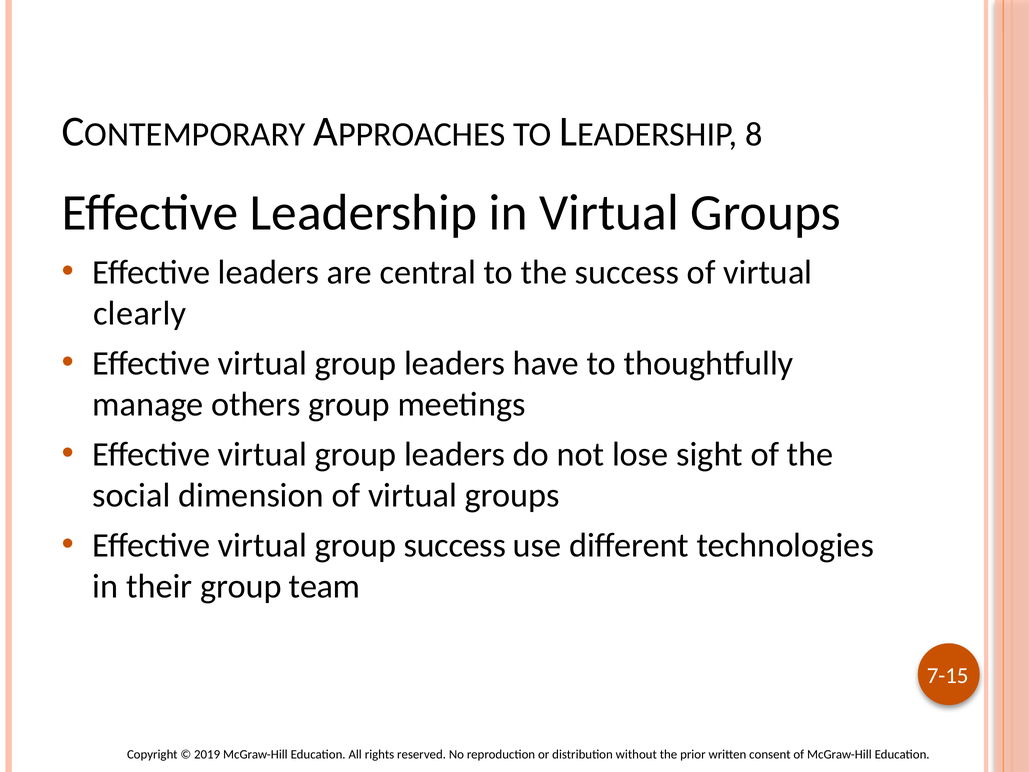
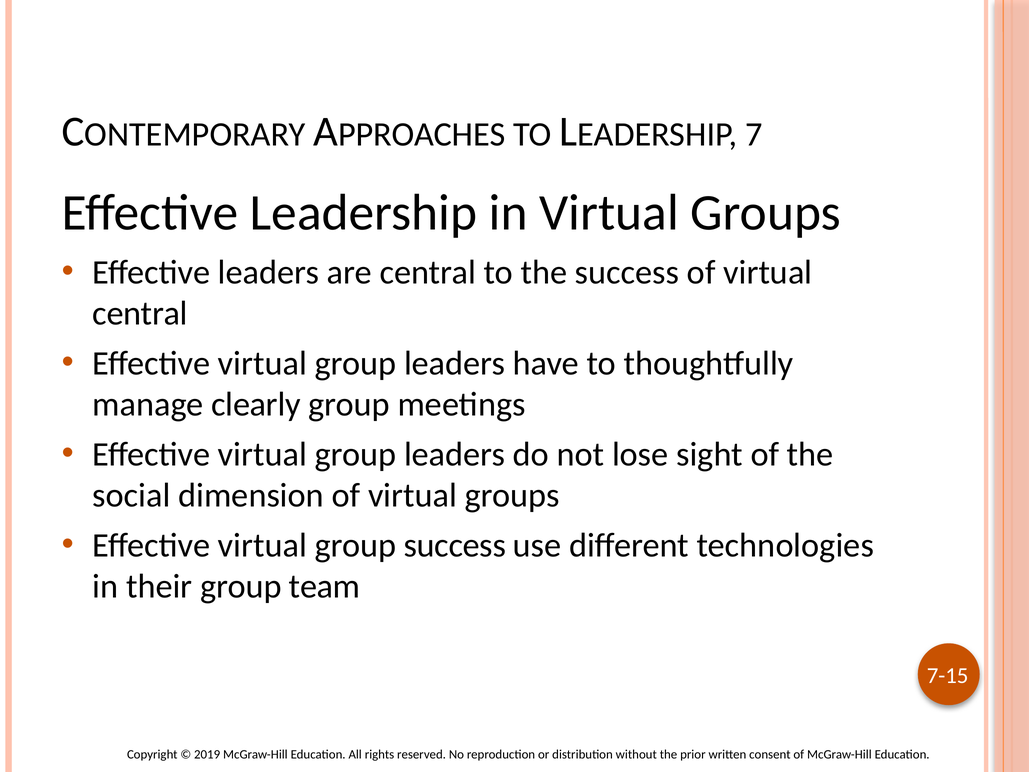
8: 8 -> 7 (754, 135)
clearly: clearly -> central (140, 314)
others: others -> clearly (256, 404)
